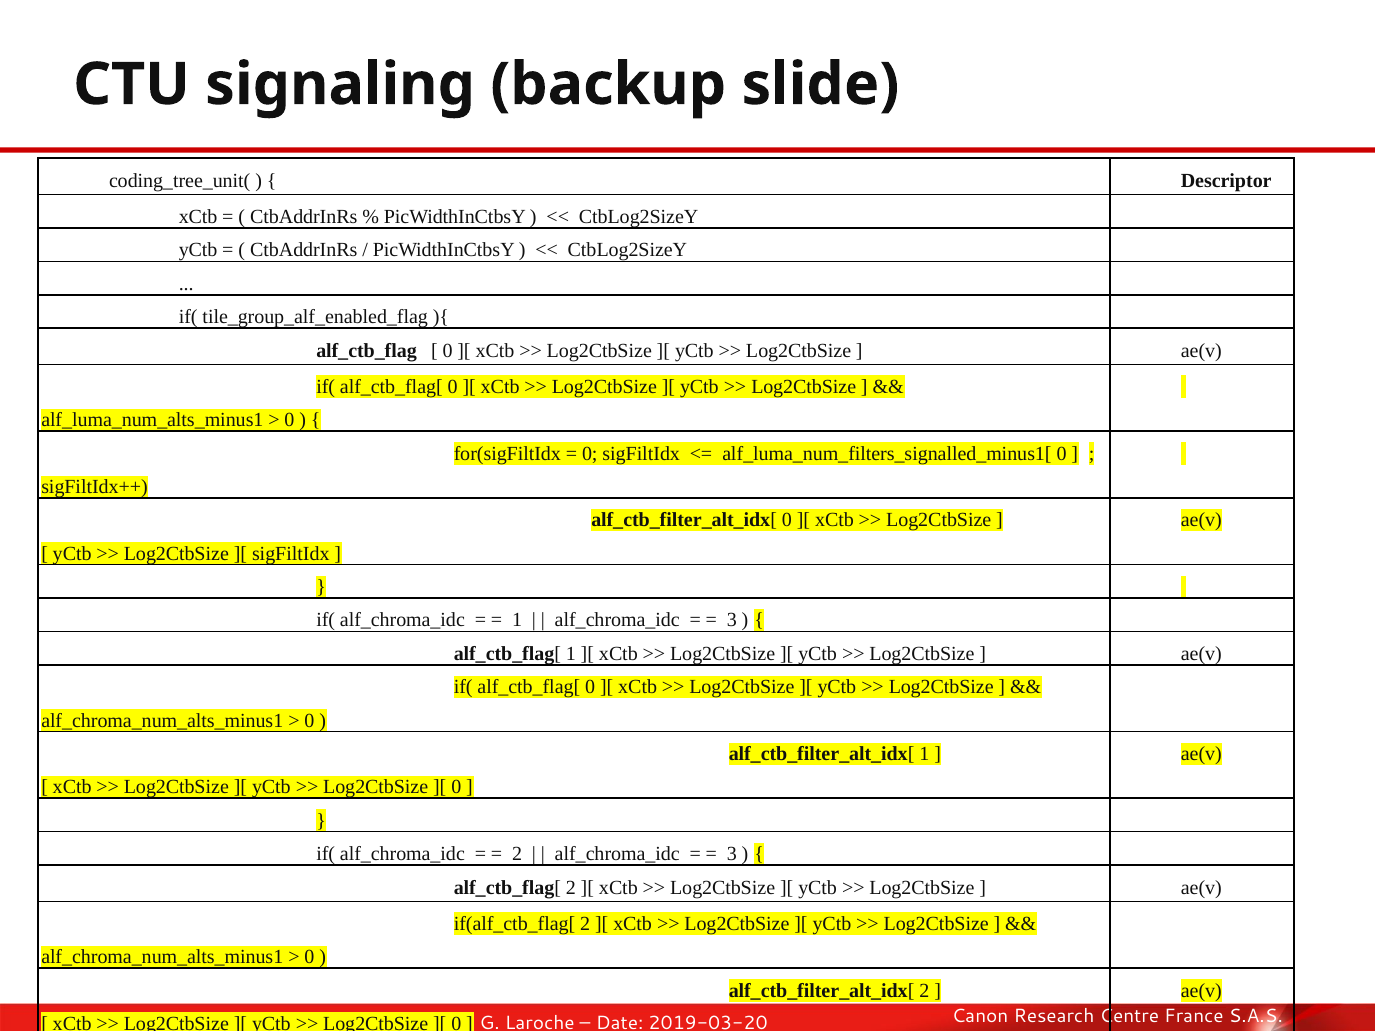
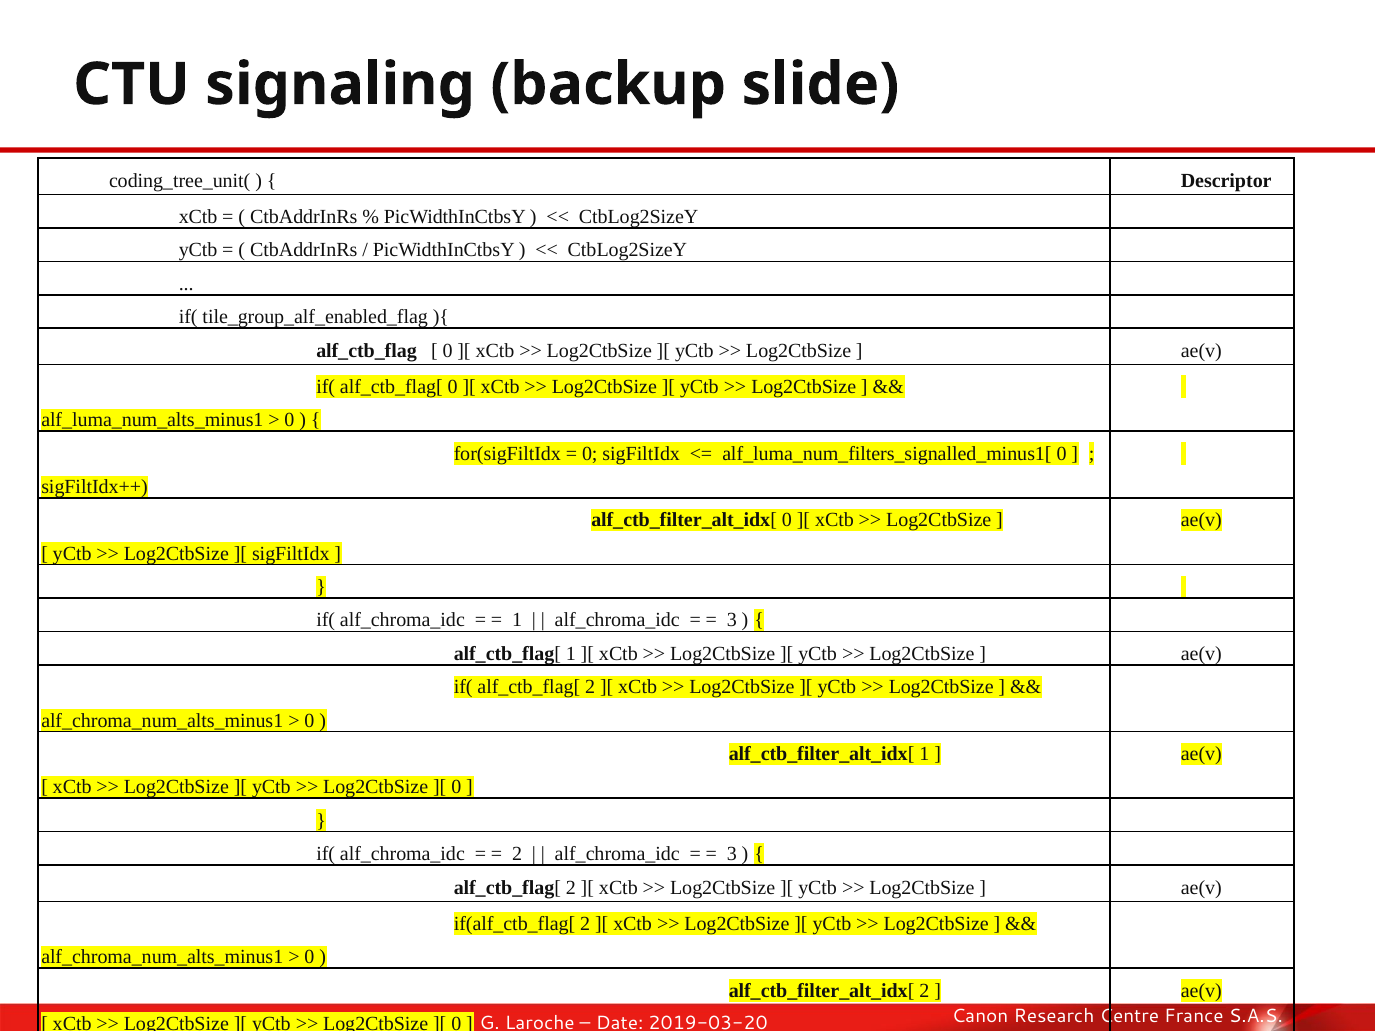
0: 0 -> 2 (590, 687)
